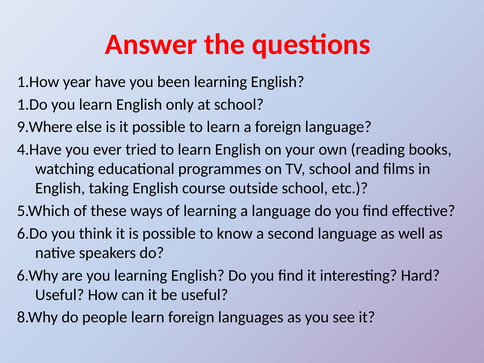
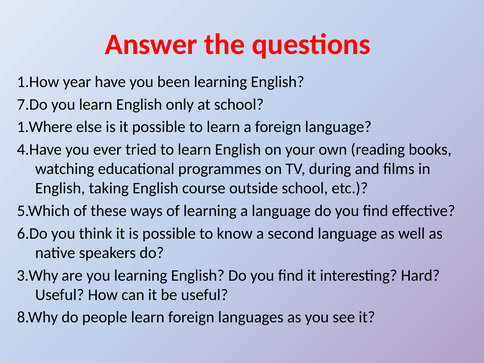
1.Do: 1.Do -> 7.Do (32, 104)
9.Where: 9.Where -> 1.Where (45, 127)
TV school: school -> during (330, 169)
6.Why: 6.Why -> 3.Why (37, 275)
